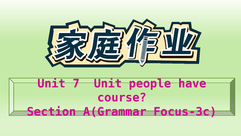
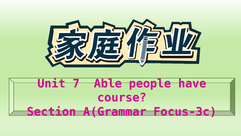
7 Unit: Unit -> Able (108, 83)
